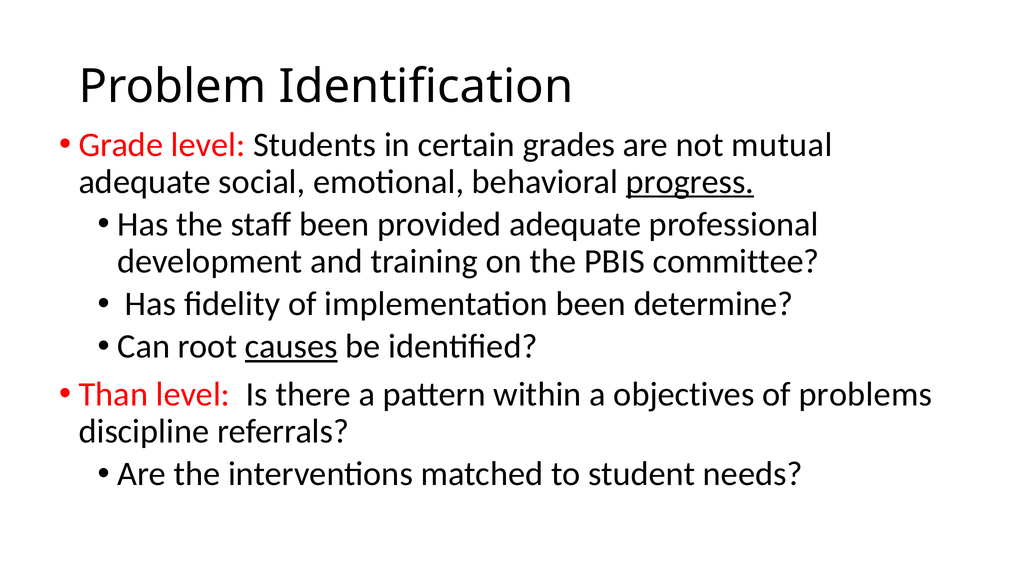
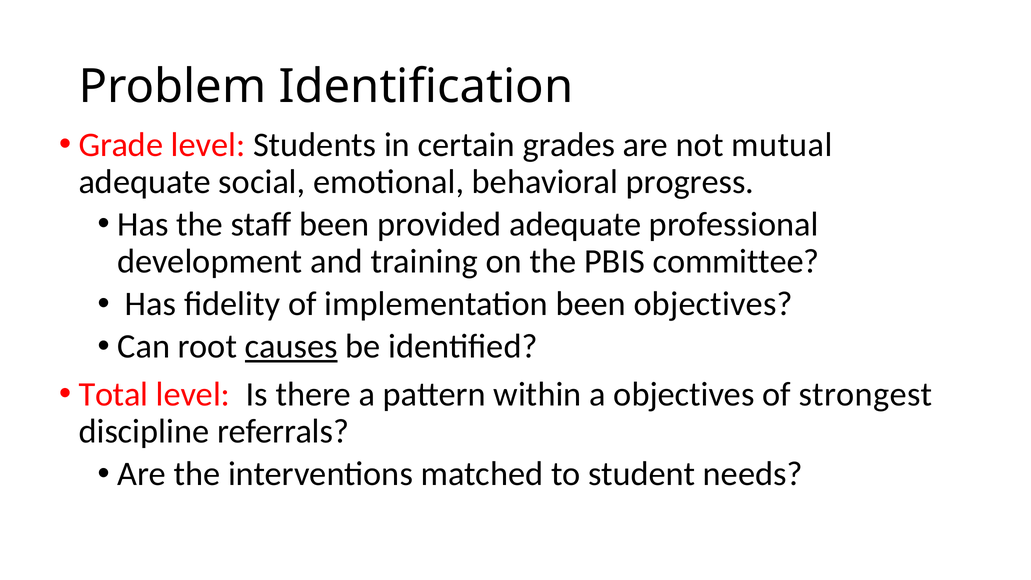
progress underline: present -> none (690, 182)
been determine: determine -> objectives (713, 304)
Than: Than -> Total (113, 394)
problems: problems -> strongest (865, 394)
